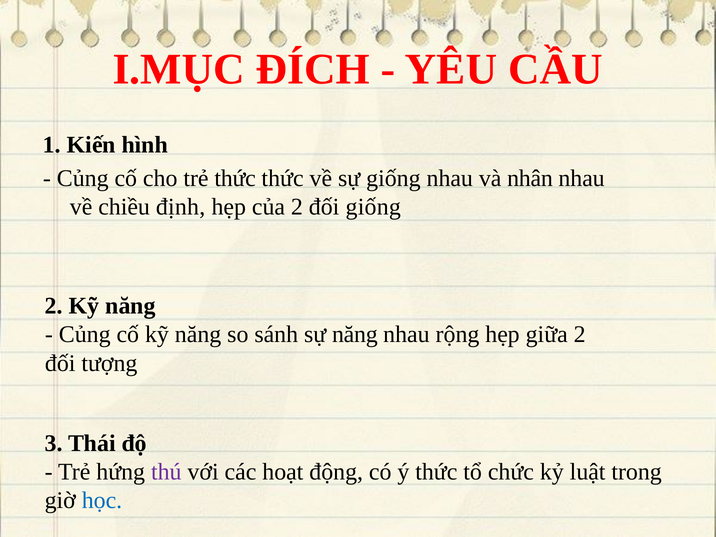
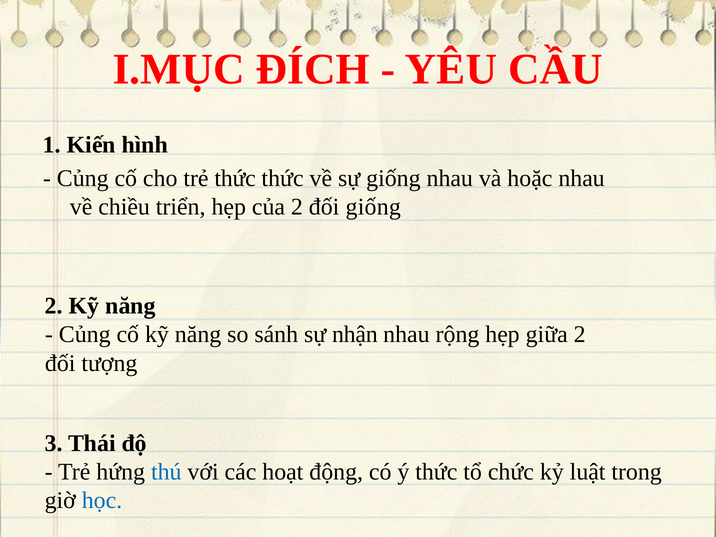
nhân: nhân -> hoặc (530, 178)
định: định -> triển (181, 207)
sự năng: năng -> nhận (355, 335)
thú colour: purple -> blue (166, 472)
